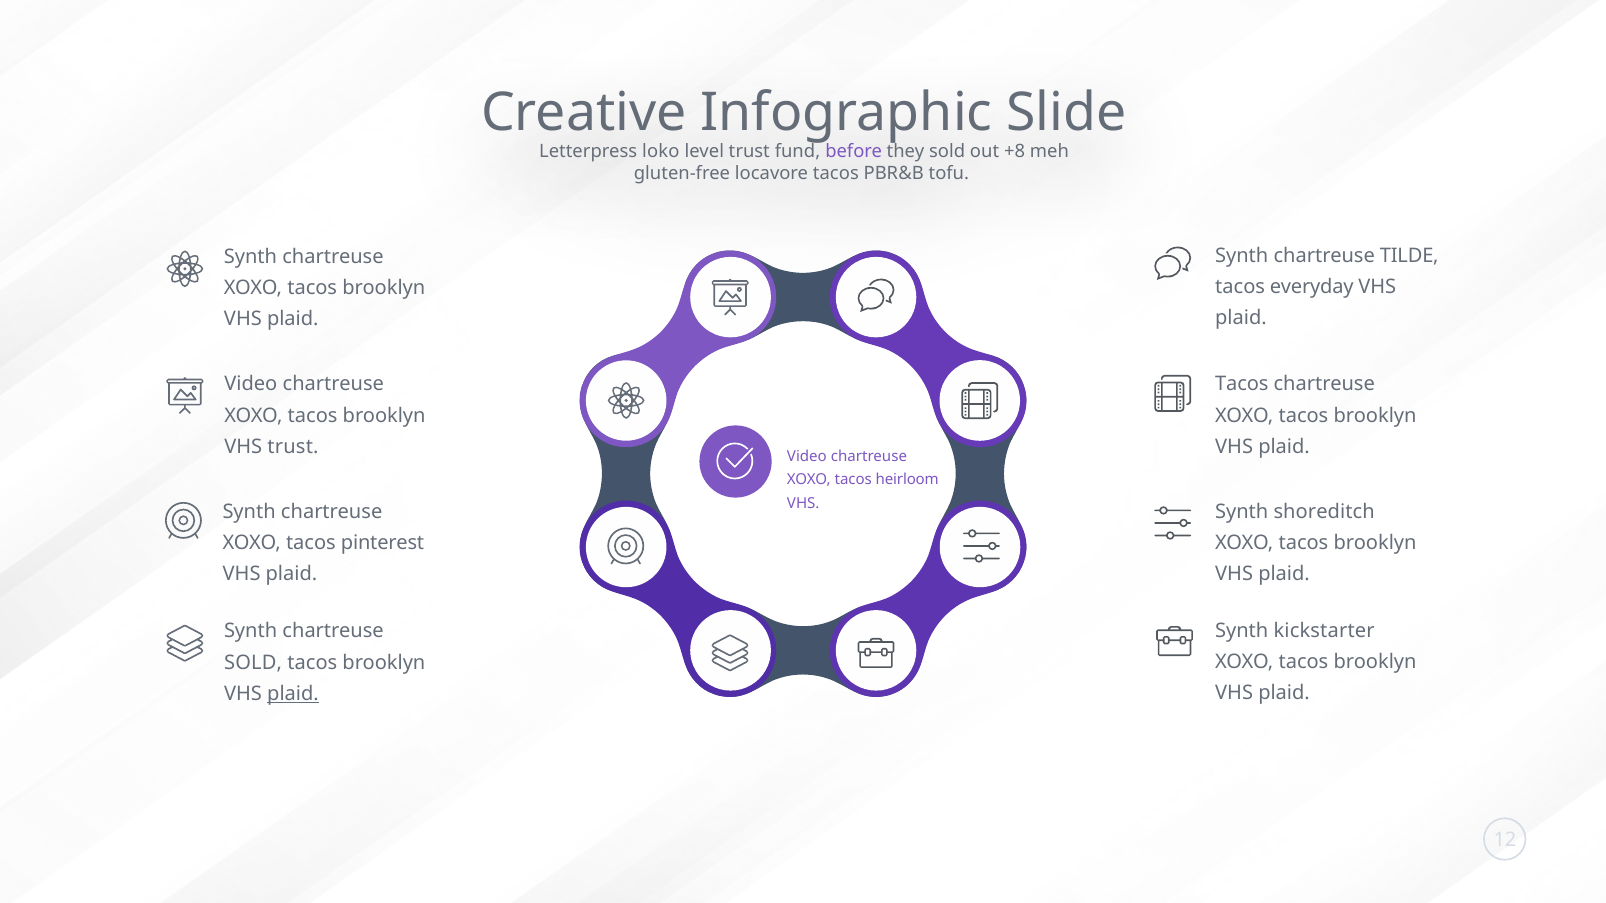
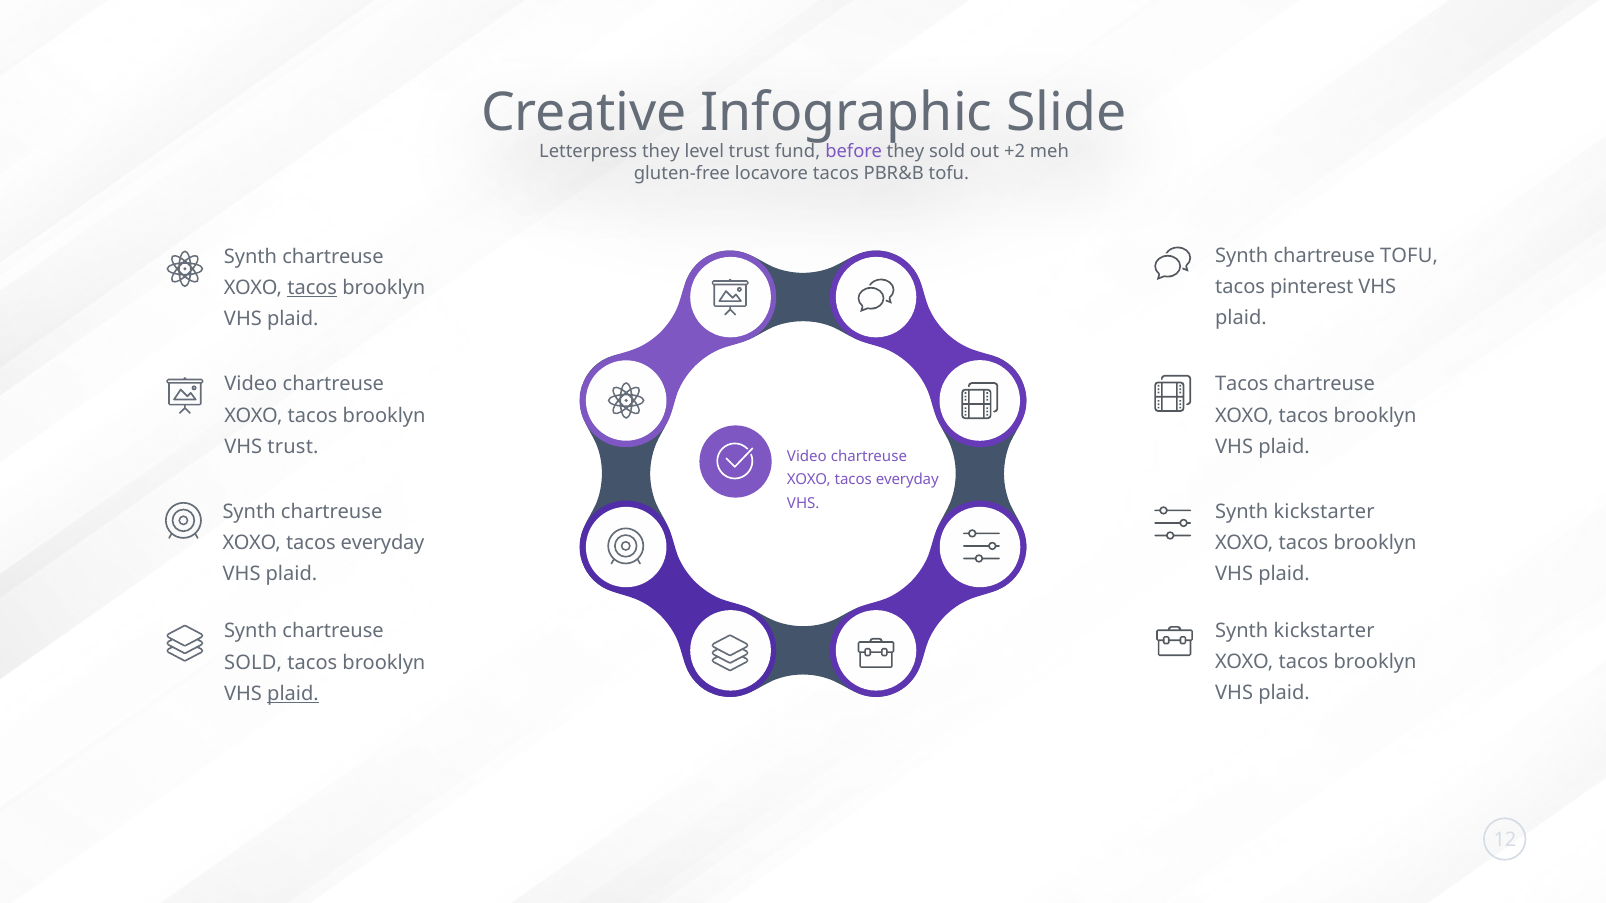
Letterpress loko: loko -> they (661, 152)
+8: +8 -> +2 (1015, 152)
chartreuse TILDE: TILDE -> TOFU (1409, 256)
everyday: everyday -> pinterest (1312, 287)
tacos underline: none -> present (312, 288)
heirloom: heirloom -> everyday (907, 480)
shoreditch: shoreditch -> kickstarter (1324, 512)
pinterest: pinterest -> everyday (383, 543)
